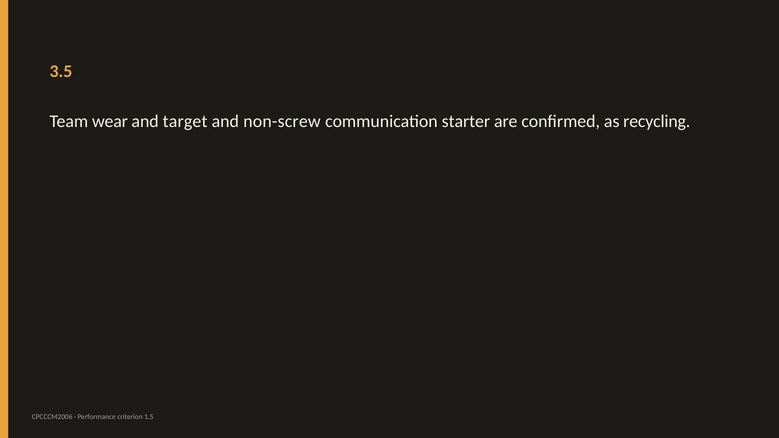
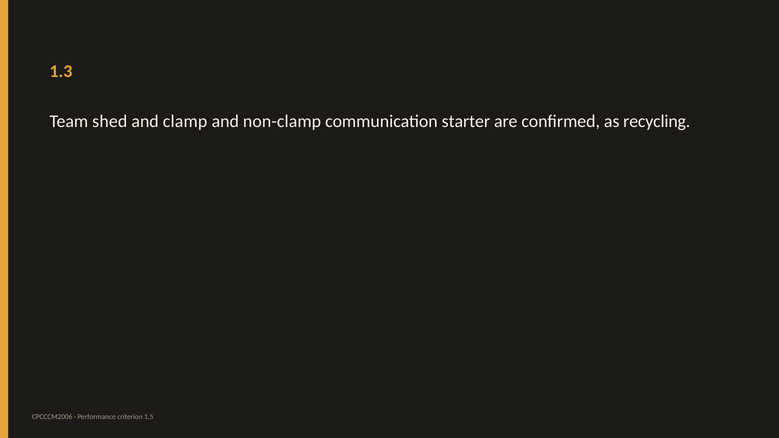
3.5: 3.5 -> 1.3 (61, 71)
wear: wear -> shed (110, 121)
target: target -> clamp (185, 121)
non-screw: non-screw -> non-clamp (282, 121)
